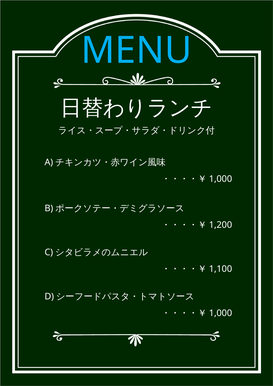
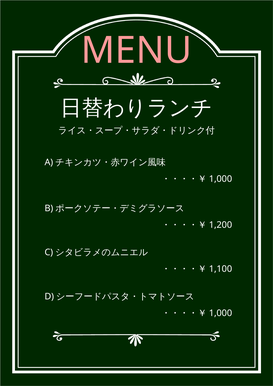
MENU colour: light blue -> pink (136, 50)
